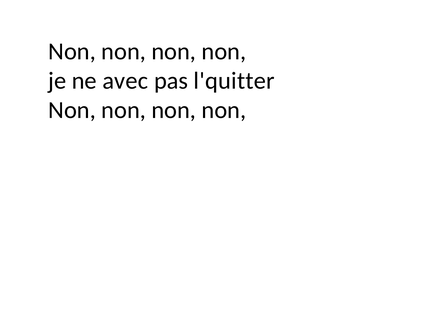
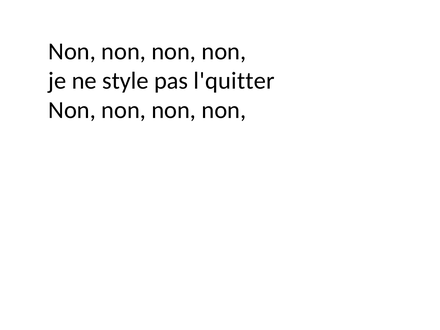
avec: avec -> style (125, 81)
